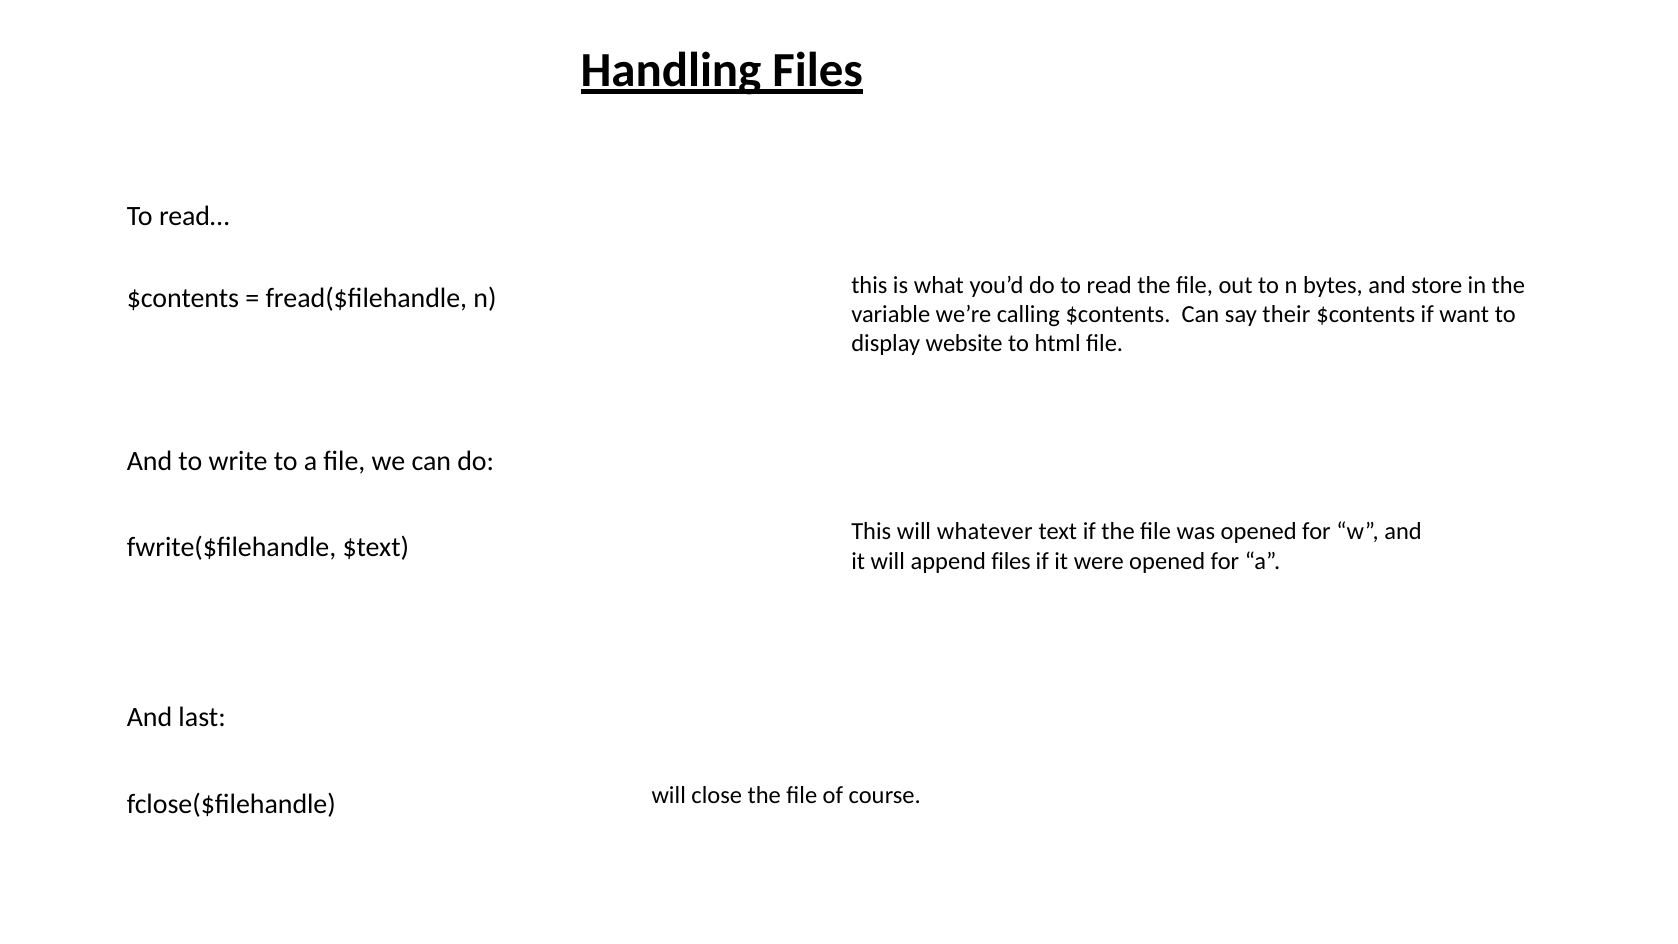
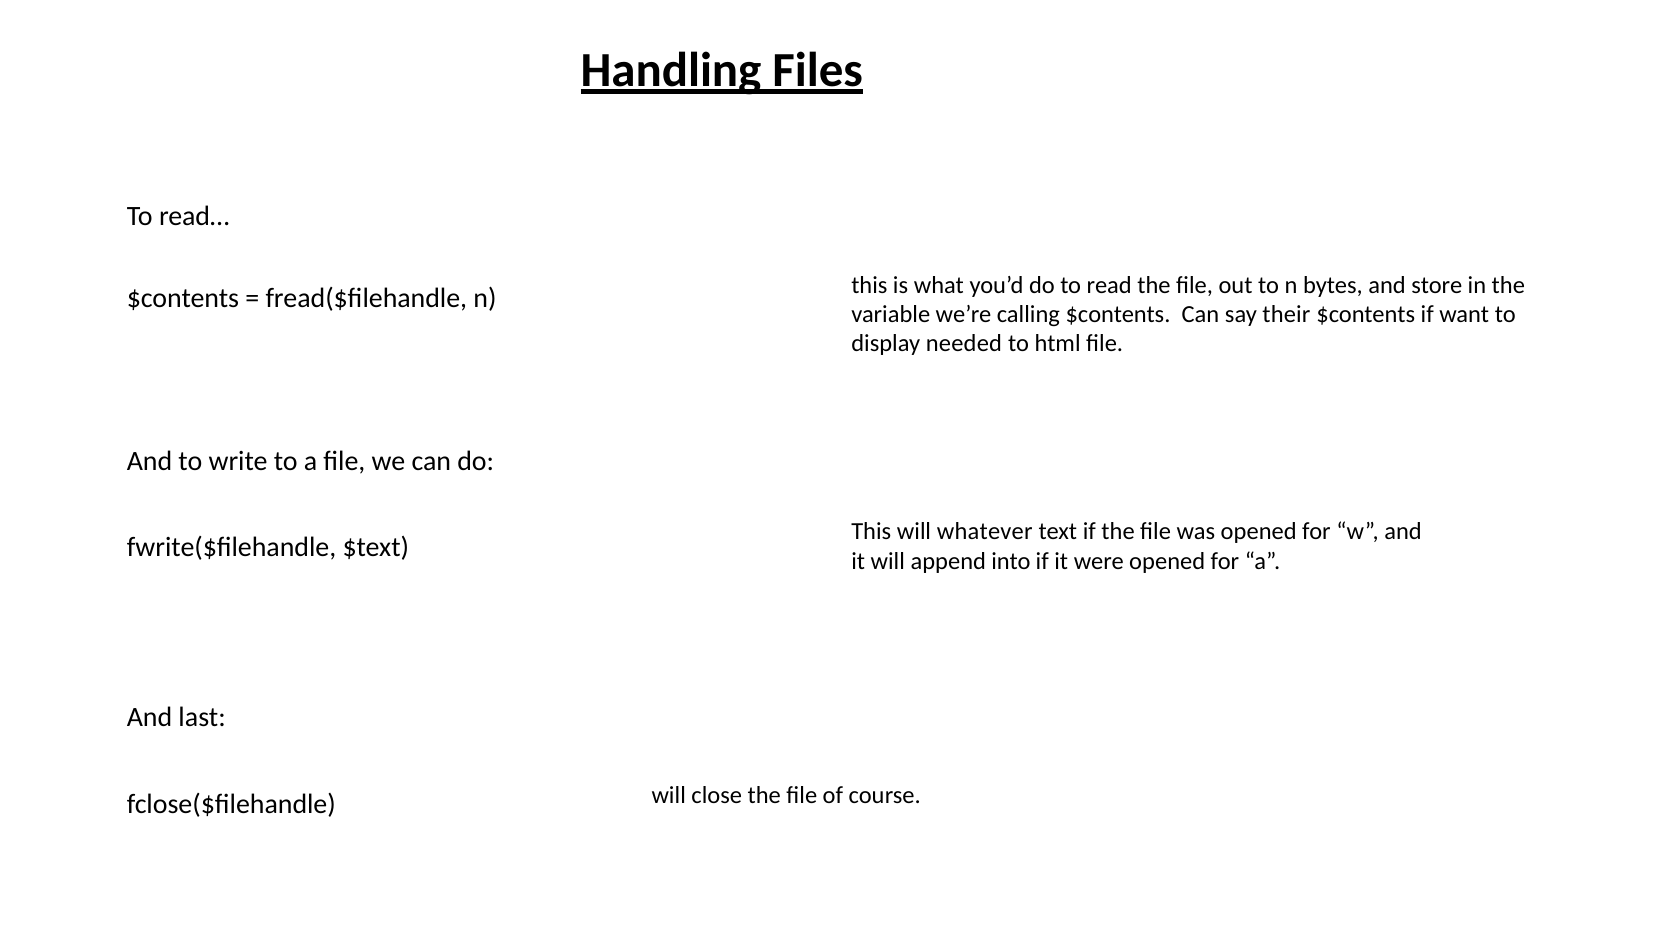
website: website -> needed (964, 344)
append files: files -> into (1011, 561)
